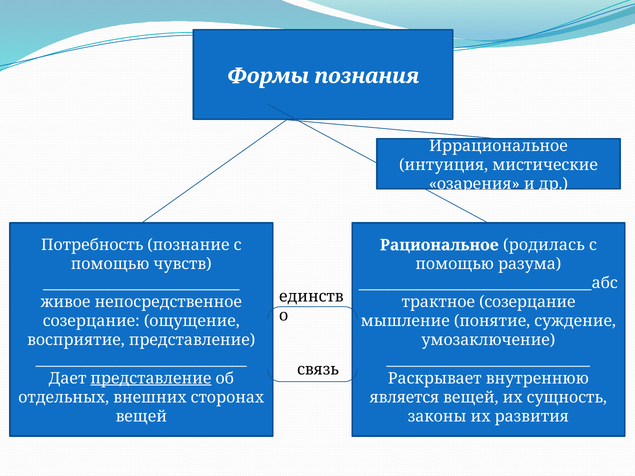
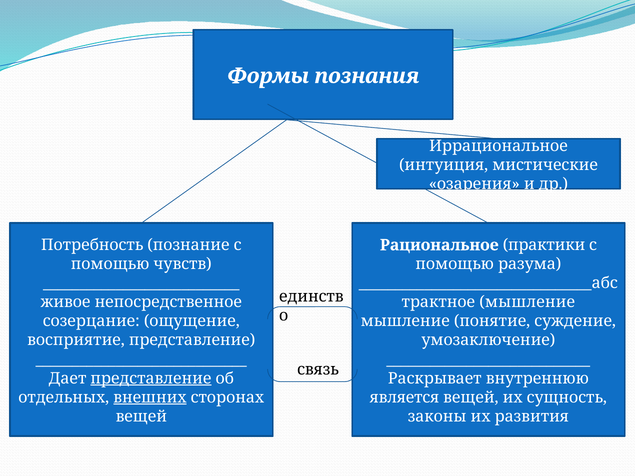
родилась: родилась -> практики (544, 245)
созерцание: созерцание -> мышление (527, 302)
внешних underline: none -> present (150, 398)
